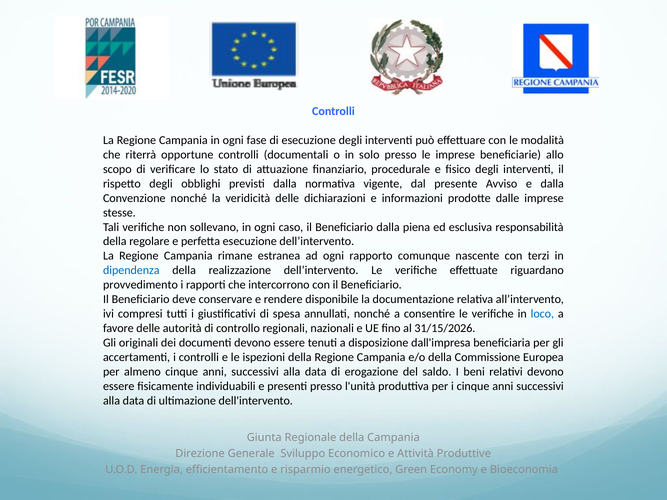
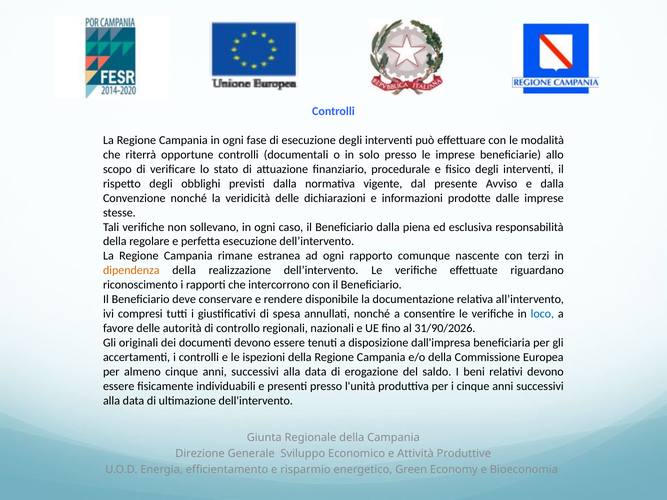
dipendenza colour: blue -> orange (131, 271)
provvedimento: provvedimento -> riconoscimento (140, 285)
31/15/2026: 31/15/2026 -> 31/90/2026 (445, 328)
